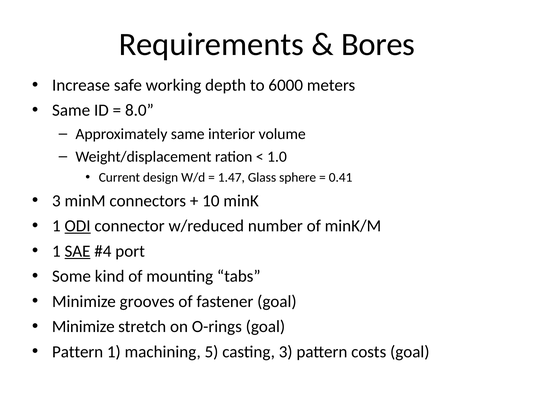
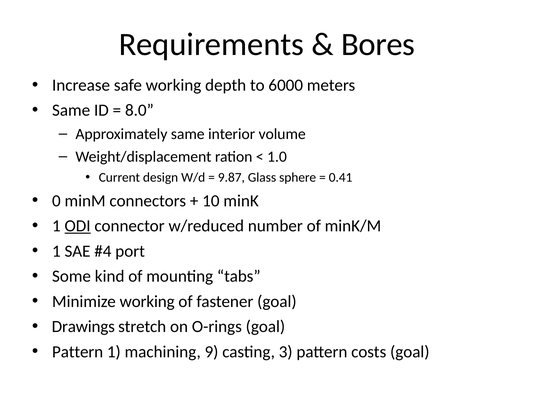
1.47: 1.47 -> 9.87 (231, 178)
3: 3 -> 0 (56, 201)
SAE underline: present -> none (77, 251)
Minimize grooves: grooves -> working (147, 302)
Minimize: Minimize -> Drawings (83, 327)
5: 5 -> 9 (212, 352)
